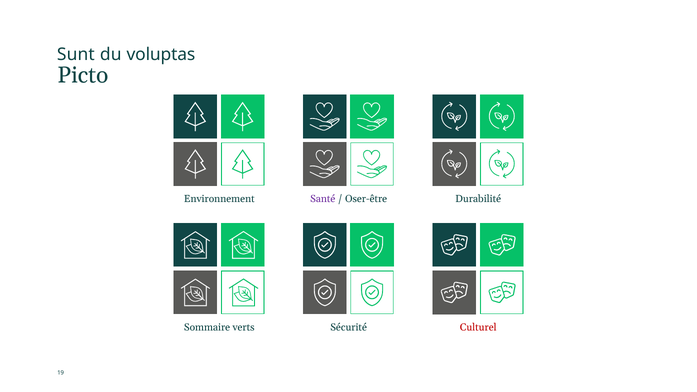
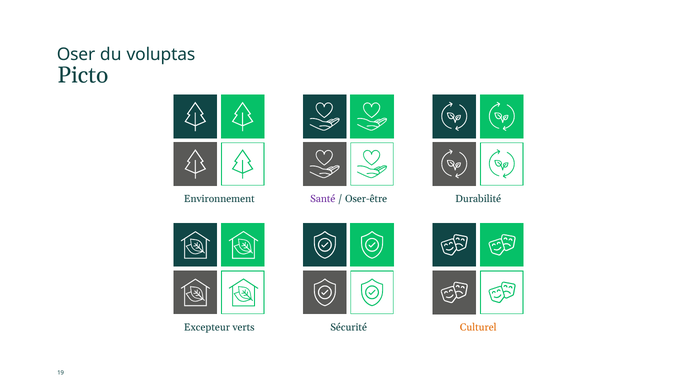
Sunt: Sunt -> Oser (76, 55)
Sommaire: Sommaire -> Excepteur (207, 328)
Culturel colour: red -> orange (478, 328)
